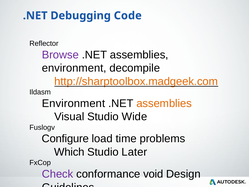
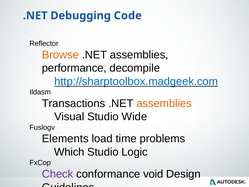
Browse colour: purple -> orange (60, 55)
environment: environment -> performance (74, 68)
http://sharptoolbox.madgeek.com colour: orange -> blue (136, 81)
Environment: Environment -> Transactions (74, 103)
Configure: Configure -> Elements (65, 139)
Later: Later -> Logic (135, 152)
